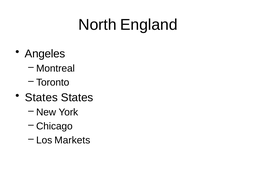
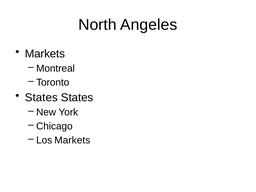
England: England -> Angeles (149, 25)
Angeles: Angeles -> Markets (45, 54)
